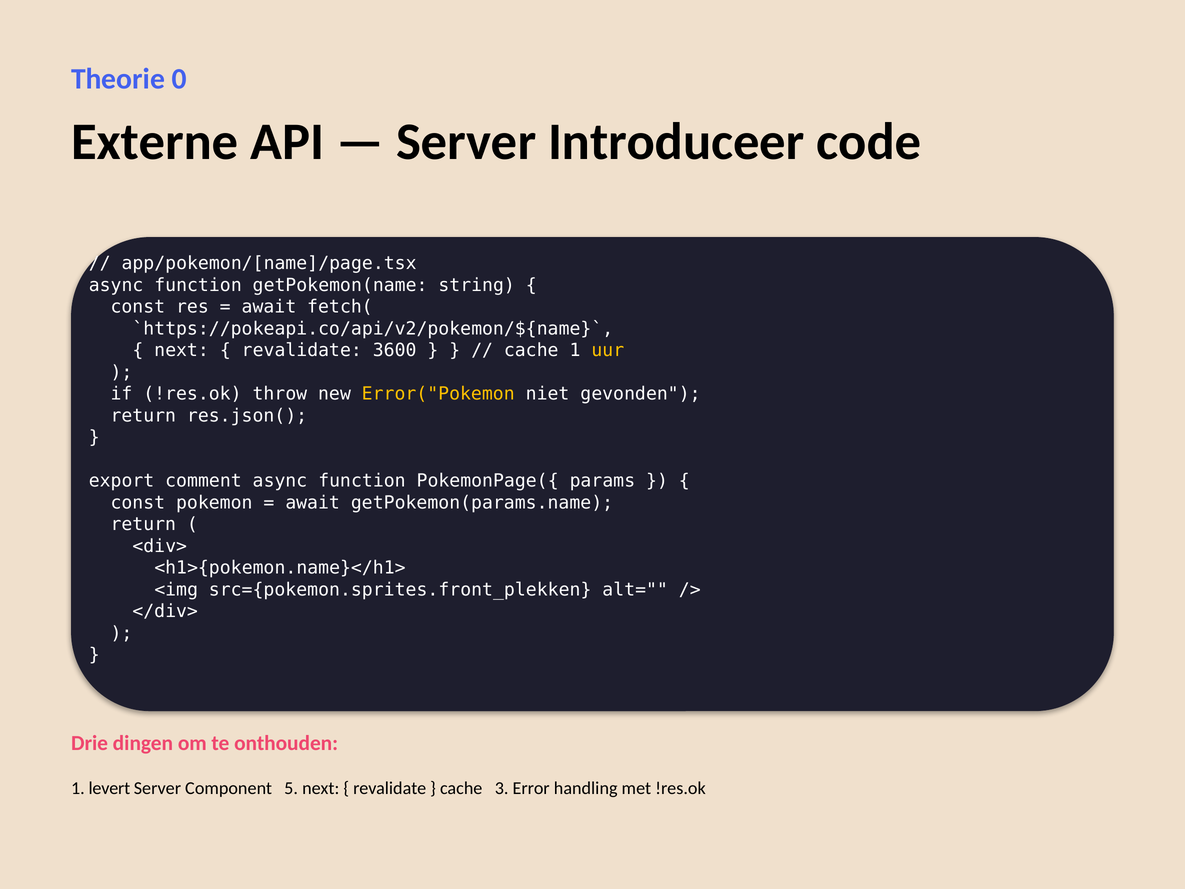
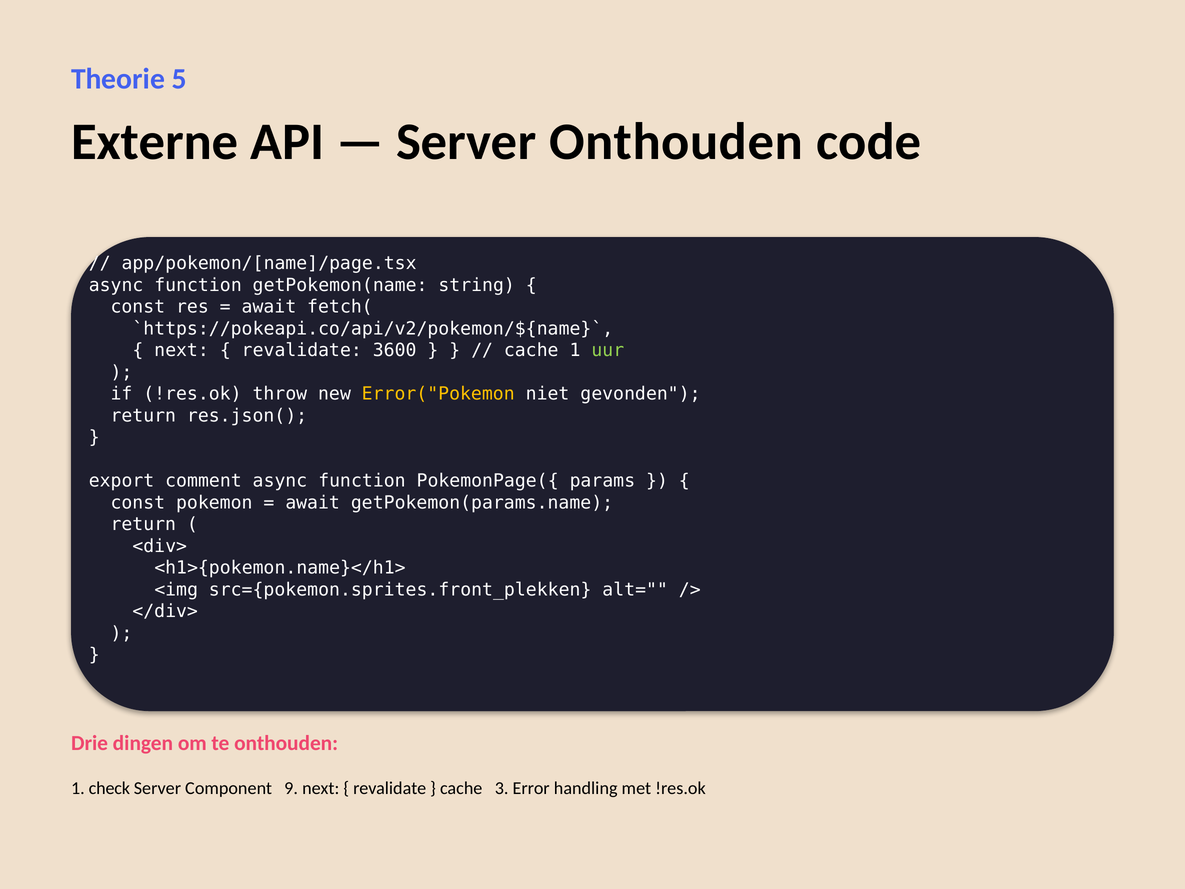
0: 0 -> 5 (179, 79)
Server Introduceer: Introduceer -> Onthouden (676, 142)
uur colour: yellow -> light green (608, 350)
levert: levert -> check (109, 788)
5: 5 -> 9 (291, 788)
